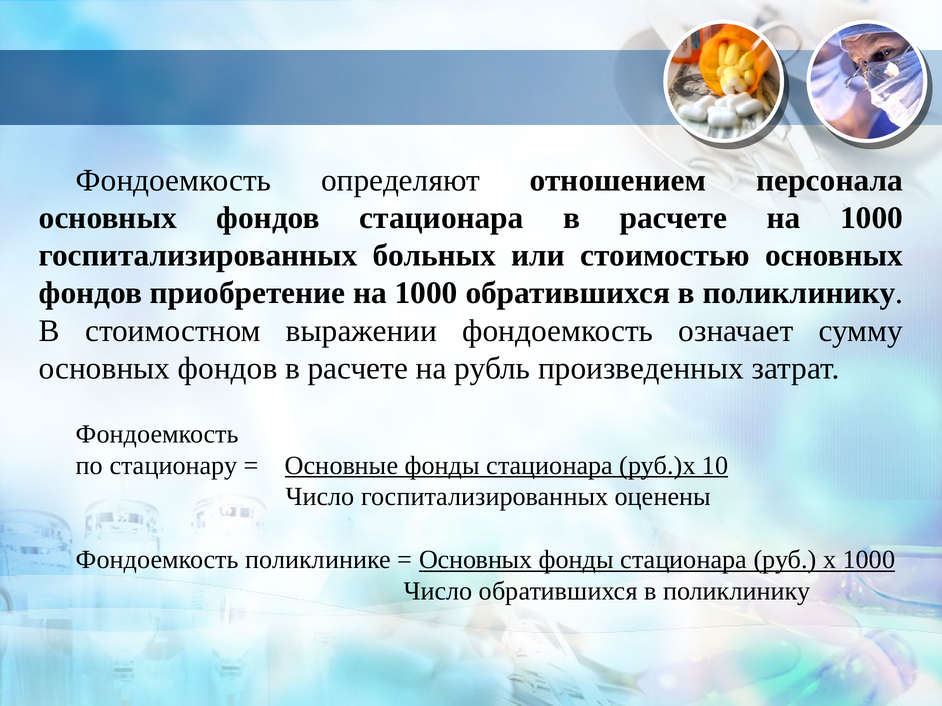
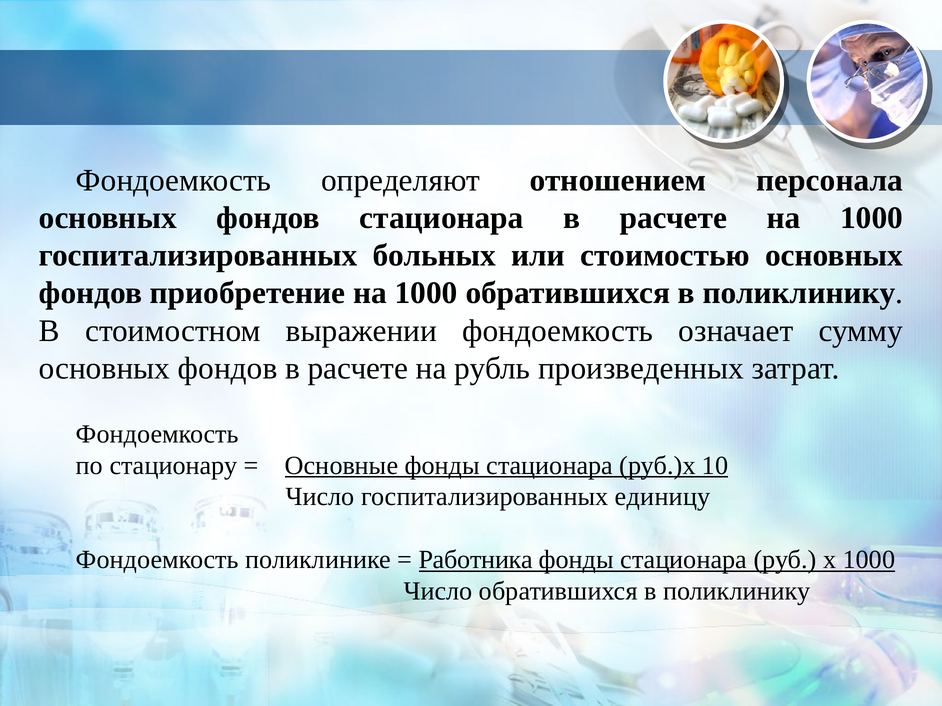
оценены: оценены -> единицу (663, 497)
Основных: Основных -> Работника (476, 560)
